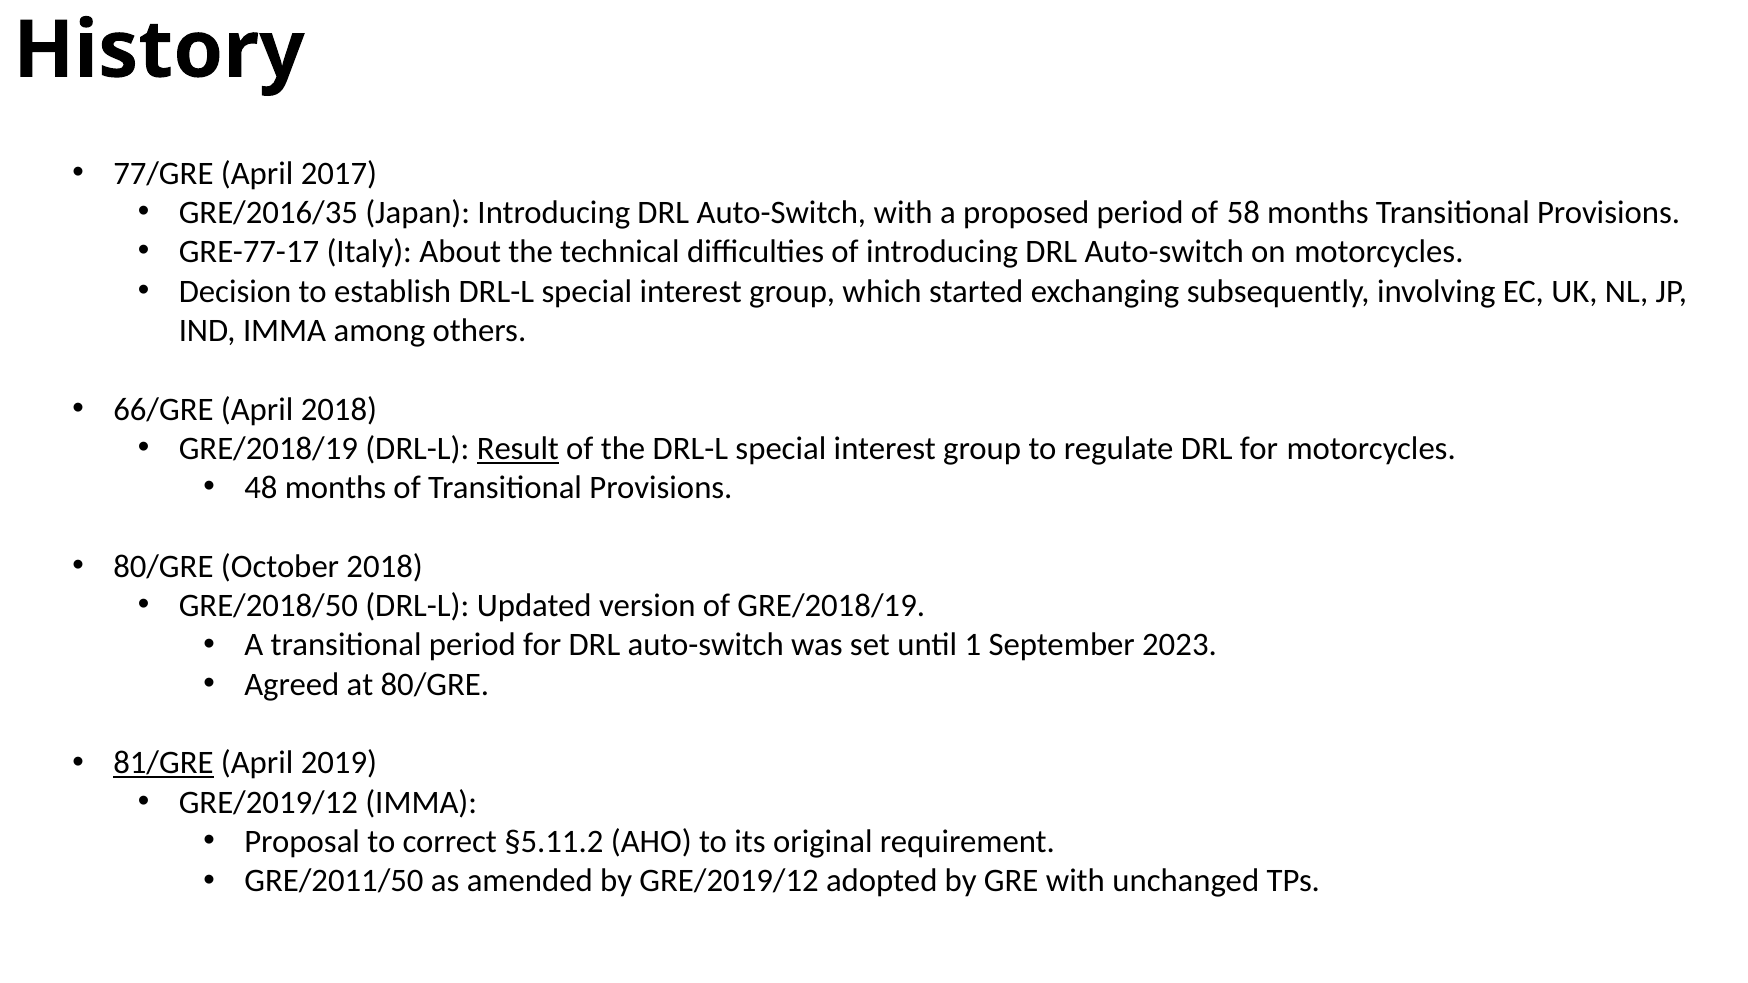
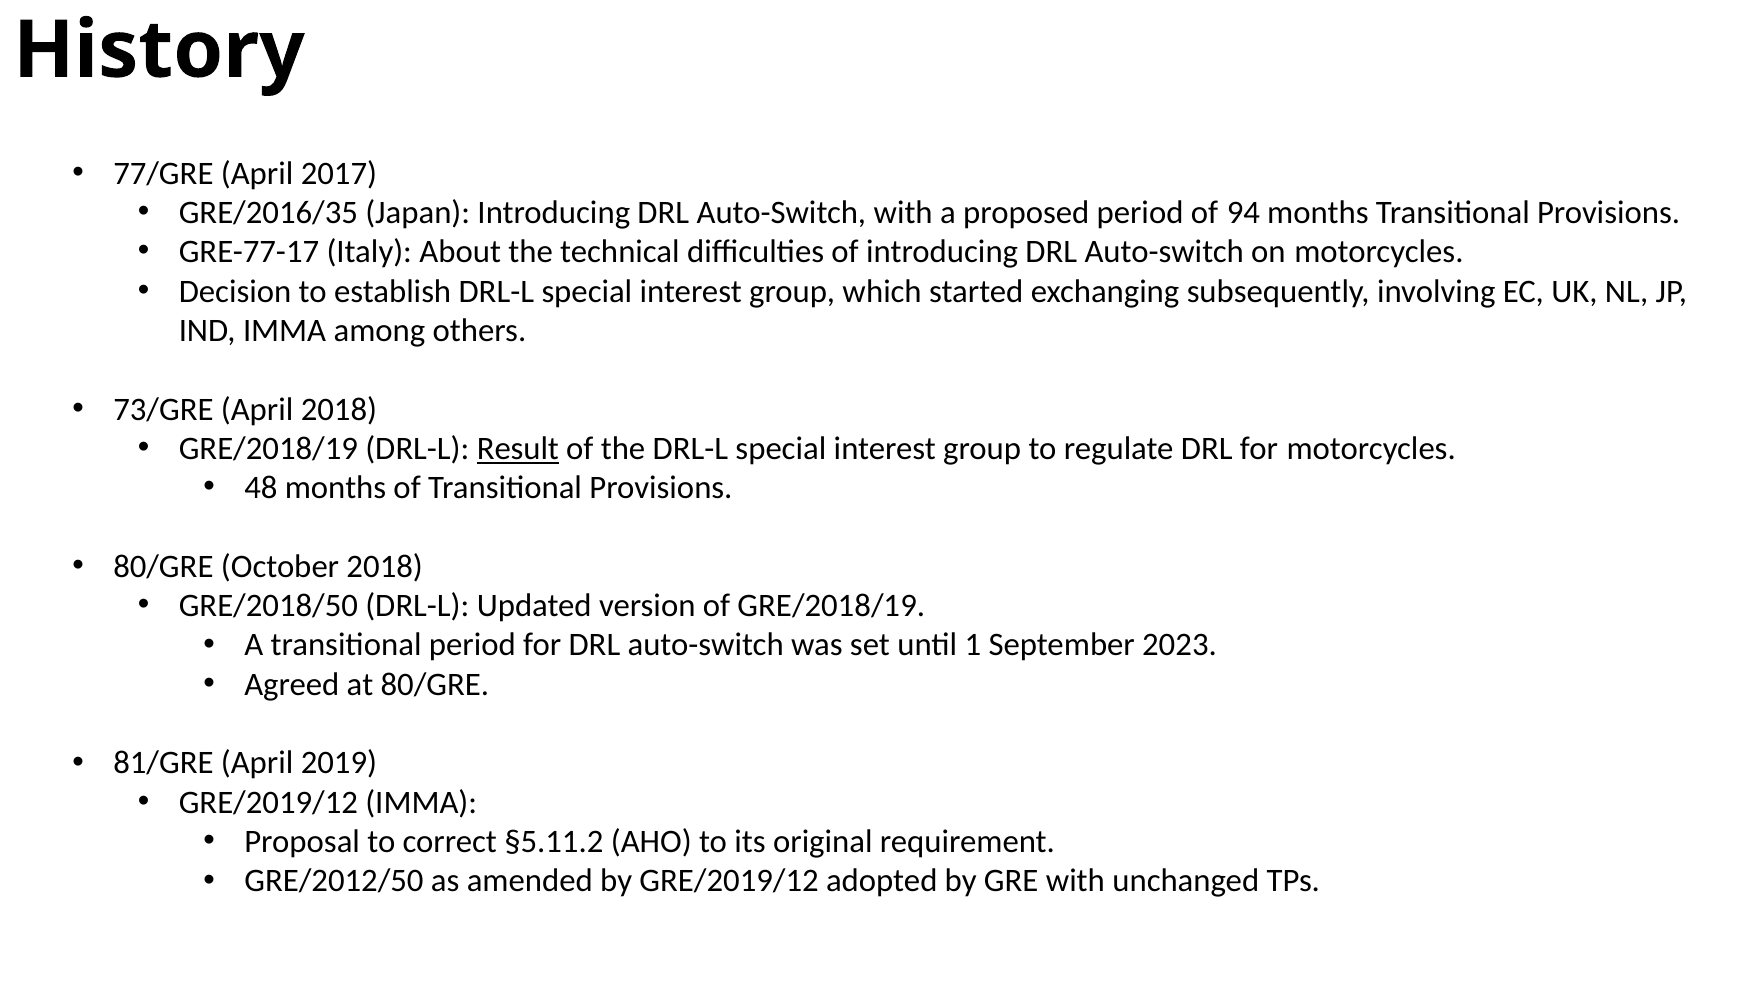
58: 58 -> 94 (1243, 213)
66/GRE: 66/GRE -> 73/GRE (163, 409)
81/GRE underline: present -> none (163, 763)
GRE/2011/50: GRE/2011/50 -> GRE/2012/50 (334, 881)
